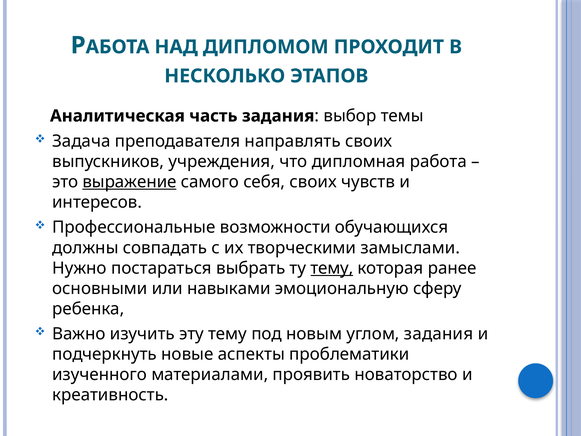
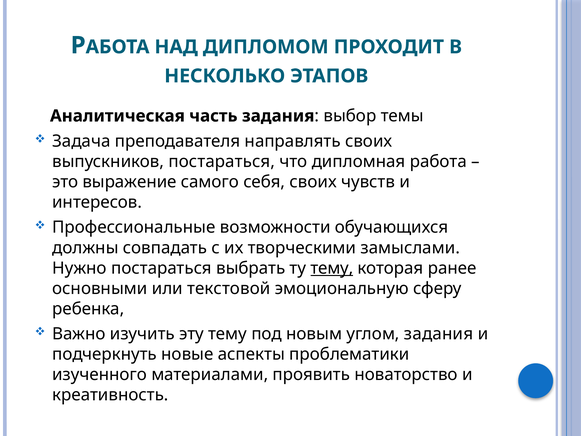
выпускников учреждения: учреждения -> постараться (222, 161)
выражение underline: present -> none (129, 182)
навыками: навыками -> текстовой (229, 288)
